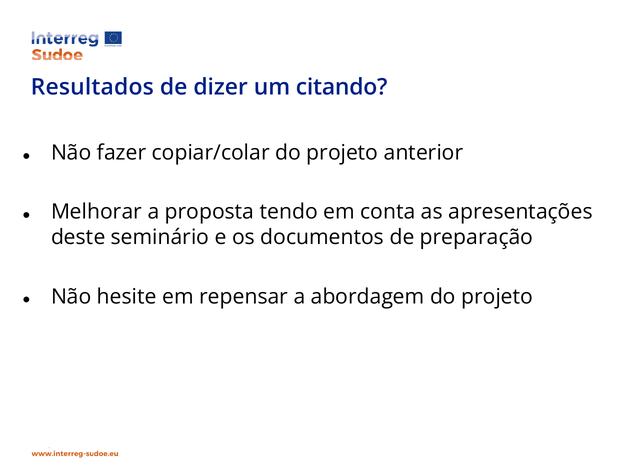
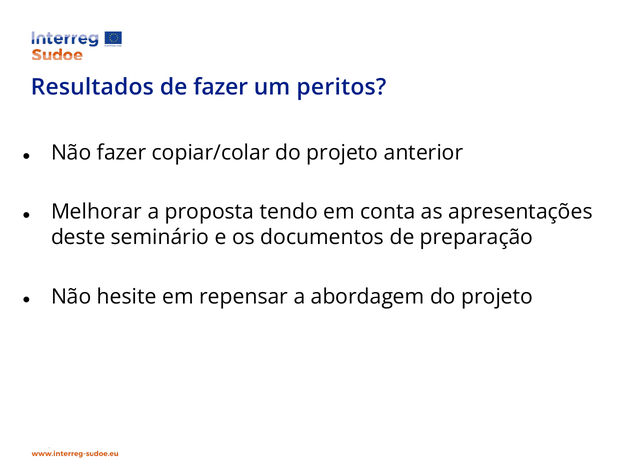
de dizer: dizer -> fazer (221, 87)
citando: citando -> peritos (341, 87)
